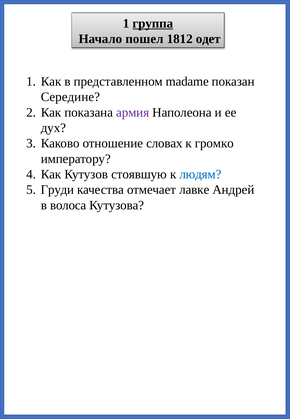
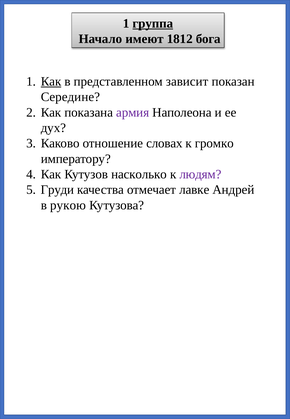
пошел: пошел -> имеют (145, 39)
одет: одет -> бога (208, 39)
Как underline: none -> present (51, 81)
madame: madame -> зависит (187, 81)
стоявшую: стоявшую -> насколько (139, 174)
людям colour: blue -> purple (200, 174)
волоса: волоса -> рукою (68, 205)
